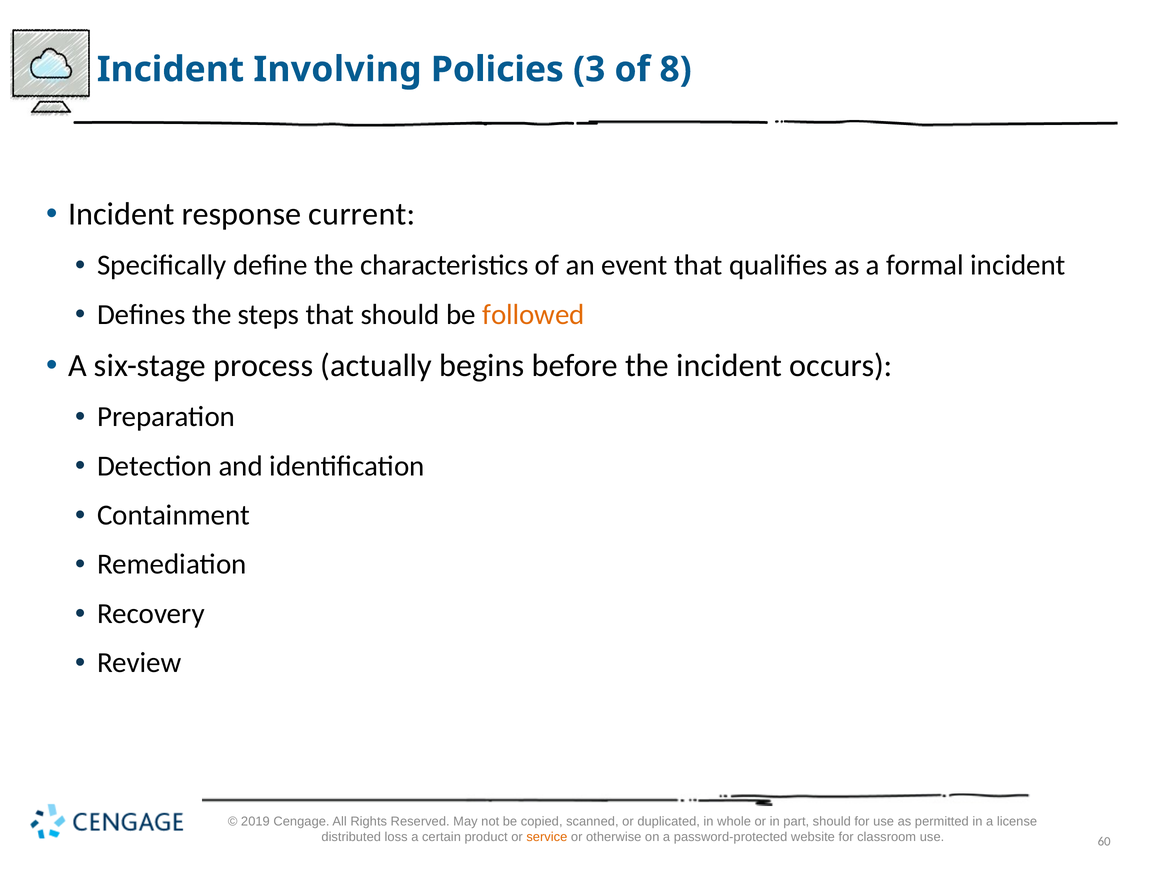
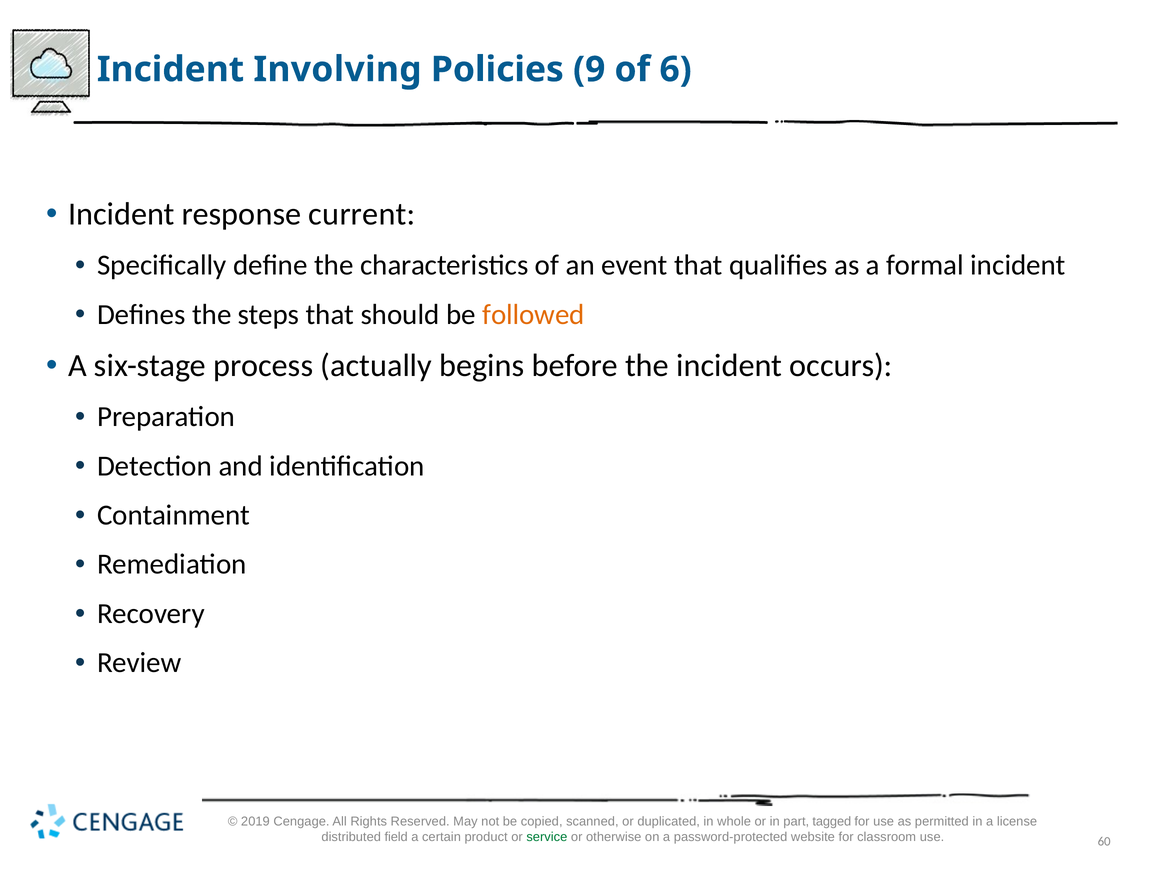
3: 3 -> 9 (589, 69)
8: 8 -> 6 (676, 69)
part should: should -> tagged (832, 821)
loss: loss -> field (396, 837)
service colour: orange -> green (547, 837)
